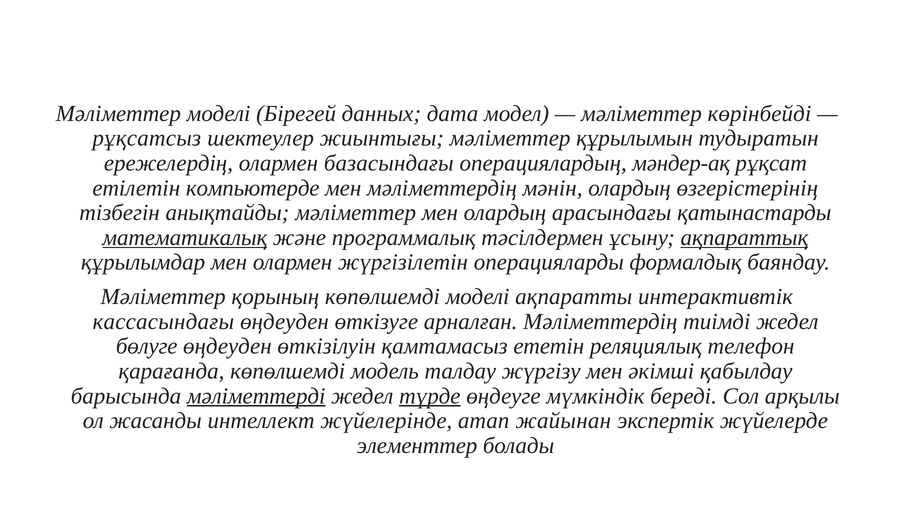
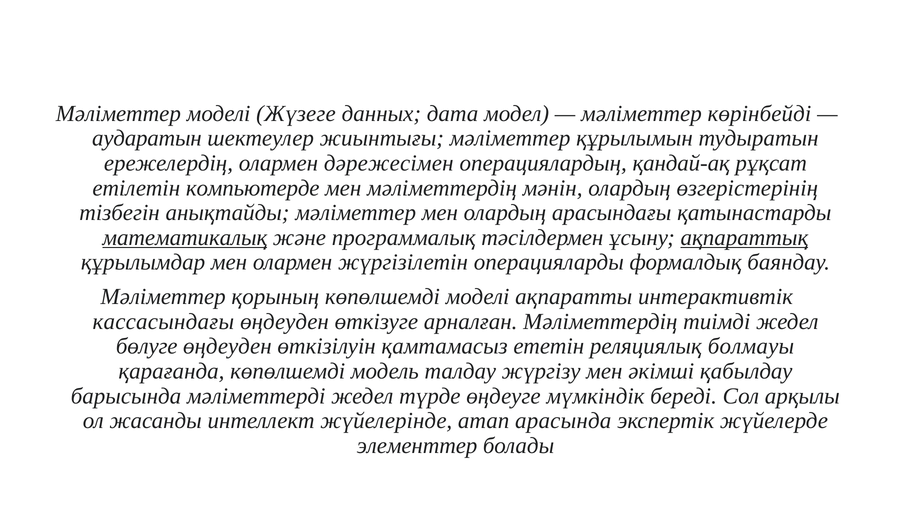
Бірегей: Бірегей -> Жүзеге (296, 114)
рұқсатсыз: рұқсатсыз -> аударатын (147, 139)
базасындағы: базасындағы -> дәрежесімен (389, 163)
мәндер-ақ: мәндер-ақ -> қандай-ақ (681, 163)
телефон: телефон -> болмауы (751, 347)
мәліметтерді underline: present -> none (256, 396)
түрде underline: present -> none (430, 396)
жайынан: жайынан -> арасында (563, 421)
